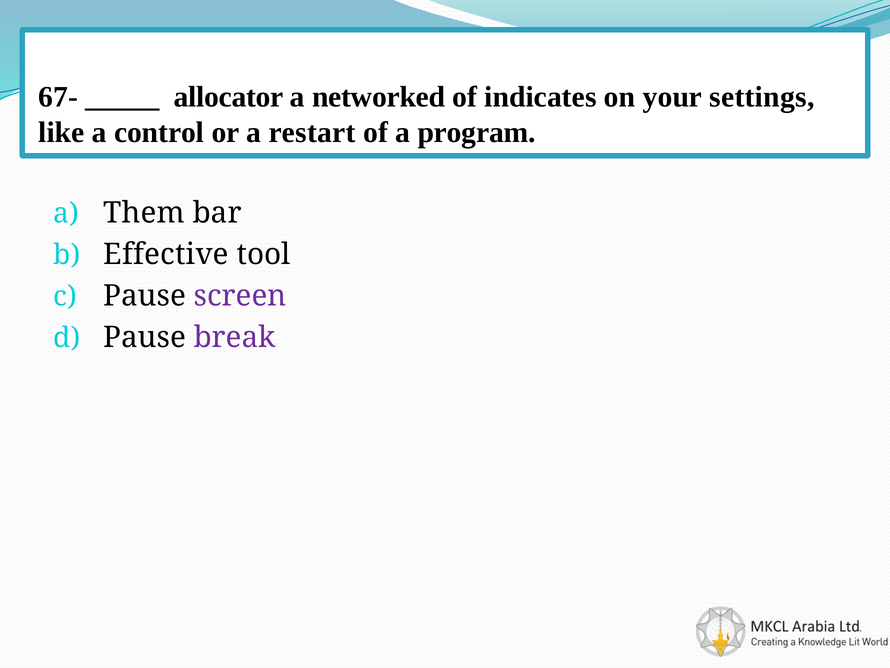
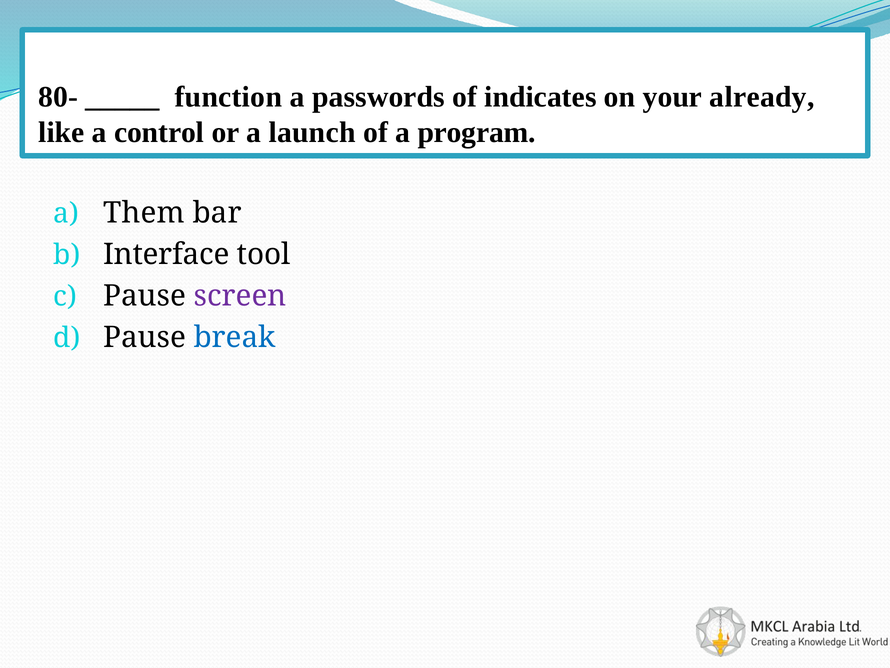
67-: 67- -> 80- (58, 97)
allocator: allocator -> function (228, 97)
networked: networked -> passwords (379, 97)
settings: settings -> already (762, 97)
restart: restart -> launch (312, 133)
Effective: Effective -> Interface (166, 254)
break colour: purple -> blue (235, 337)
